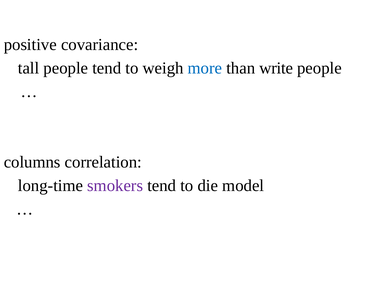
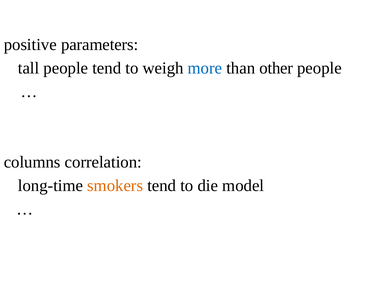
covariance: covariance -> parameters (100, 45)
write: write -> other (276, 68)
smokers colour: purple -> orange (115, 185)
